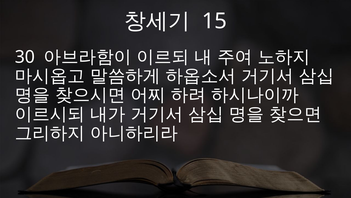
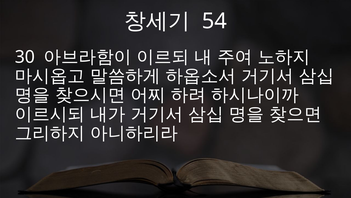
15: 15 -> 54 (214, 21)
